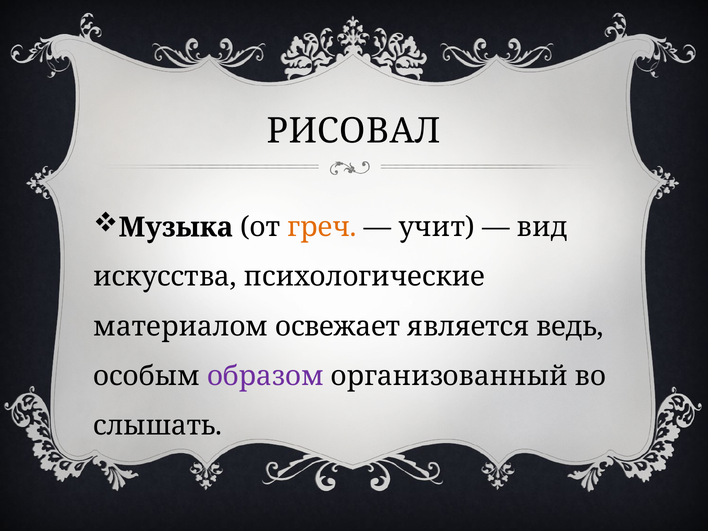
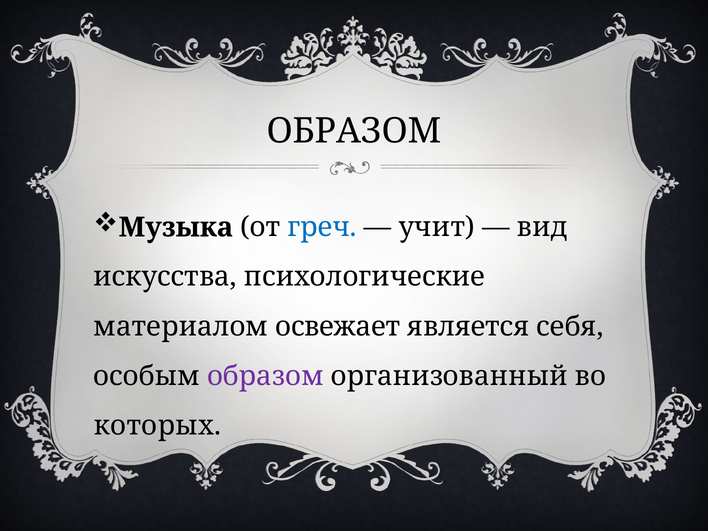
РИСОВАЛ: РИСОВАЛ -> ОБРАЗОМ (354, 131)
греч colour: orange -> blue (322, 227)
ведь: ведь -> себя (570, 326)
слышать: слышать -> которых (158, 426)
